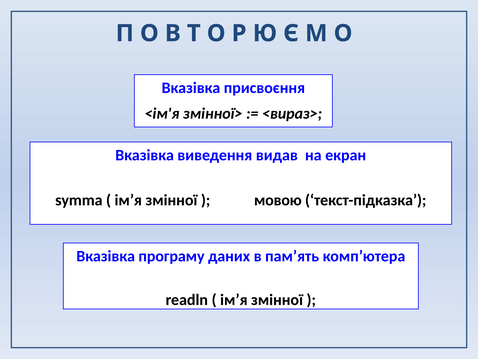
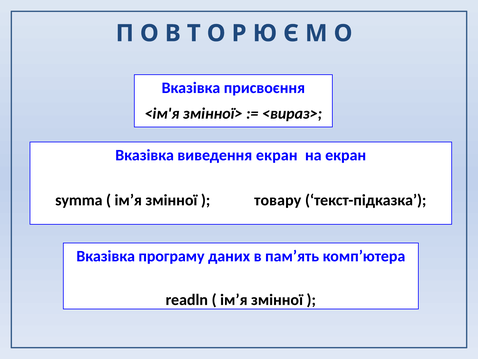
виведення видав: видав -> екран (277, 155)
мовою: мовою -> товару (278, 200)
